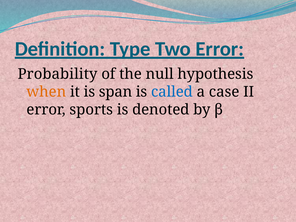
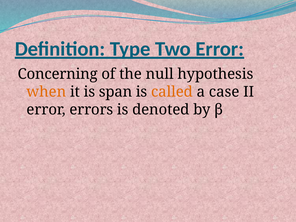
Probability: Probability -> Concerning (58, 74)
called colour: blue -> orange (172, 92)
sports: sports -> errors (91, 110)
